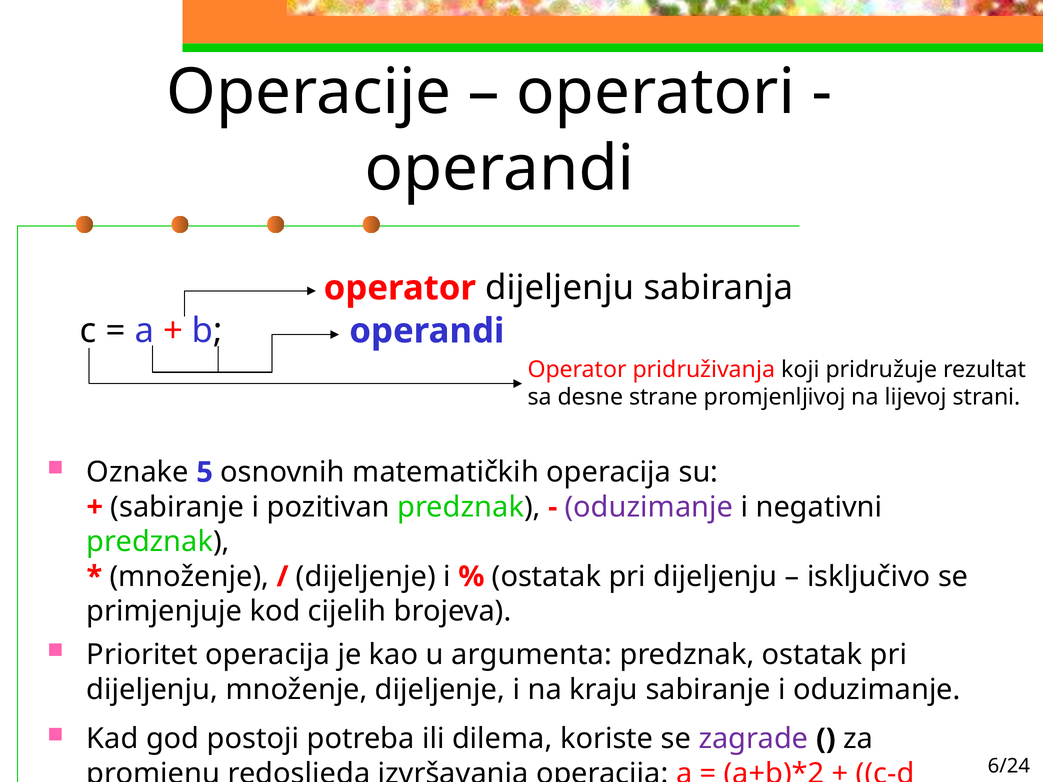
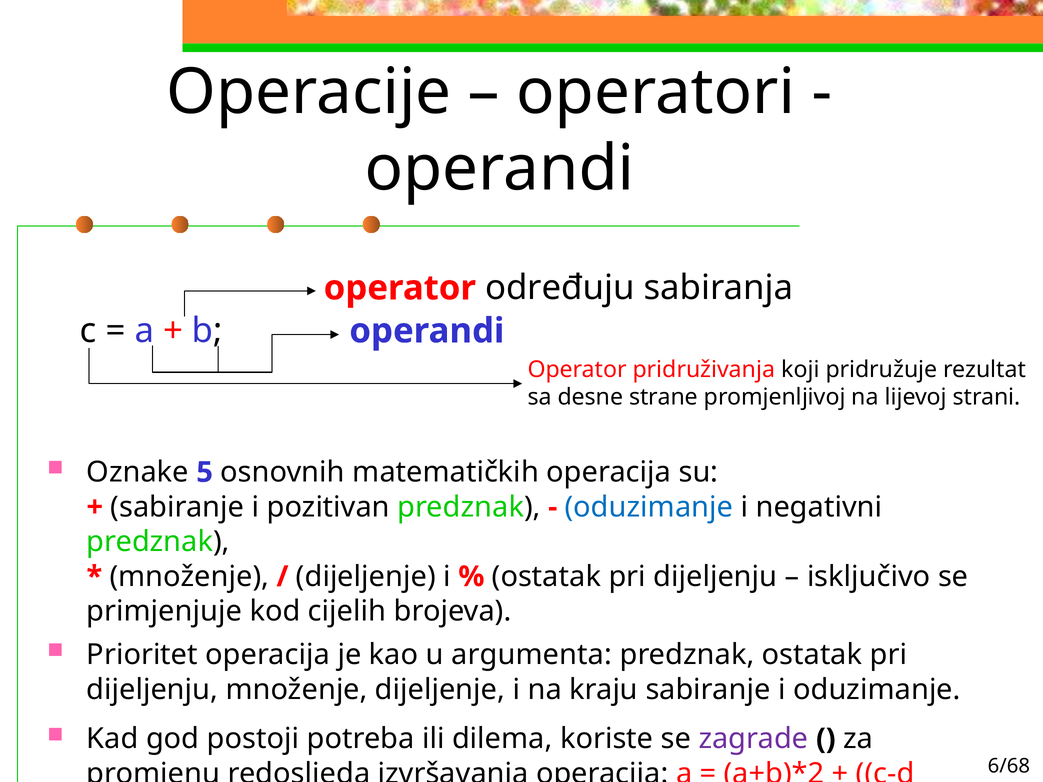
operator dijeljenju: dijeljenju -> određuju (560, 288)
oduzimanje colour: purple -> blue (649, 507)
6/24: 6/24 -> 6/68 (1009, 766)
